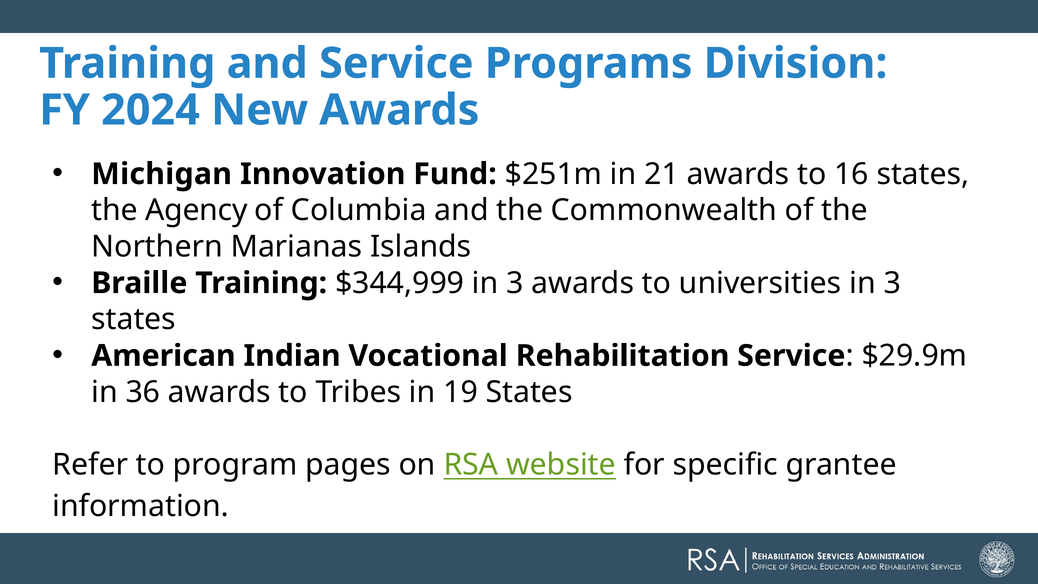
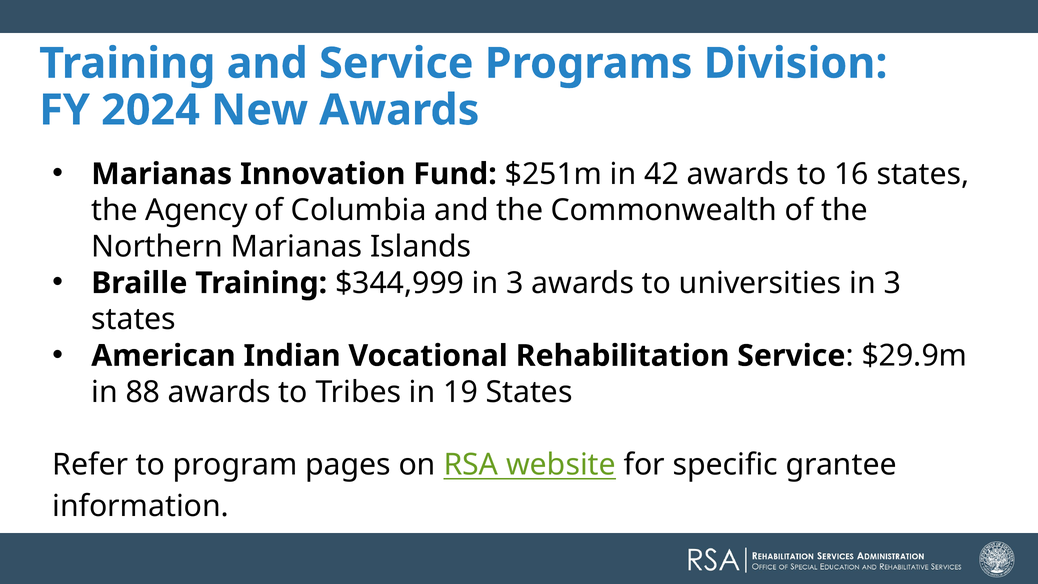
Michigan: Michigan -> Marianas (162, 174)
21: 21 -> 42 (662, 174)
36: 36 -> 88 (143, 392)
